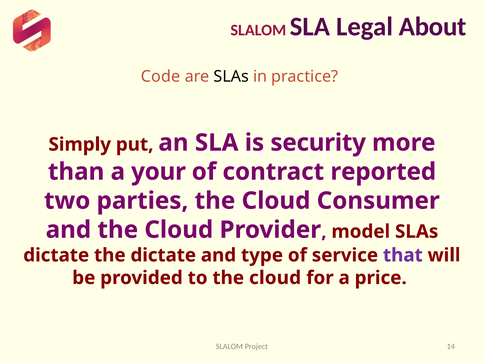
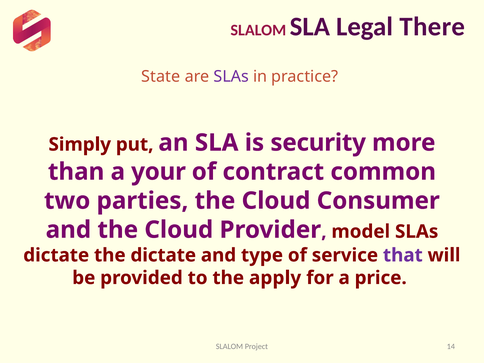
About: About -> There (432, 27)
Code: Code -> State (161, 77)
SLAs colour: black -> purple (231, 77)
reported: reported -> common (383, 172)
to the cloud: cloud -> apply (275, 278)
